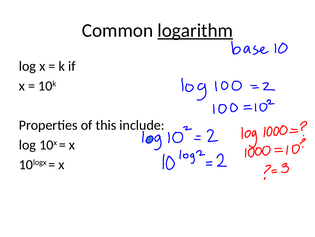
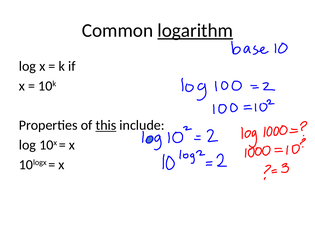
this underline: none -> present (106, 125)
